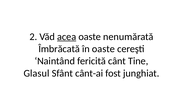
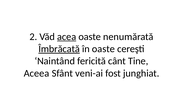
Îmbrăcată underline: none -> present (59, 49)
Glasul: Glasul -> Aceea (36, 73)
cânt-ai: cânt-ai -> veni-ai (89, 73)
